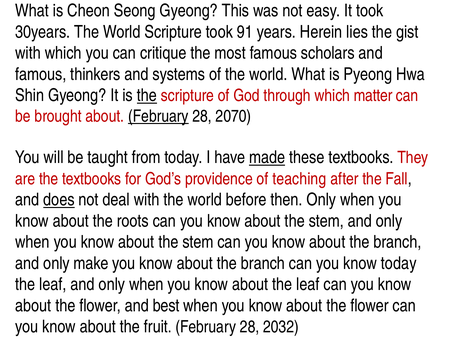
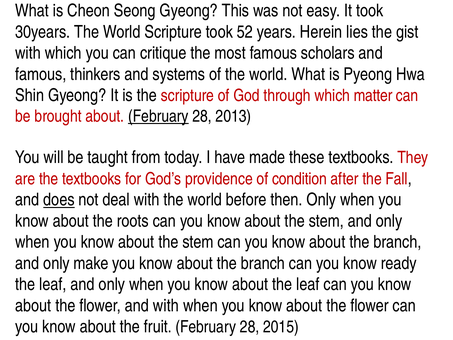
91: 91 -> 52 (245, 32)
the underline: present -> none (147, 95)
2070: 2070 -> 2013 (233, 116)
made underline: present -> none (267, 157)
teaching: teaching -> condition (299, 179)
know today: today -> ready (399, 263)
and best: best -> with (166, 305)
2032: 2032 -> 2015 (281, 327)
